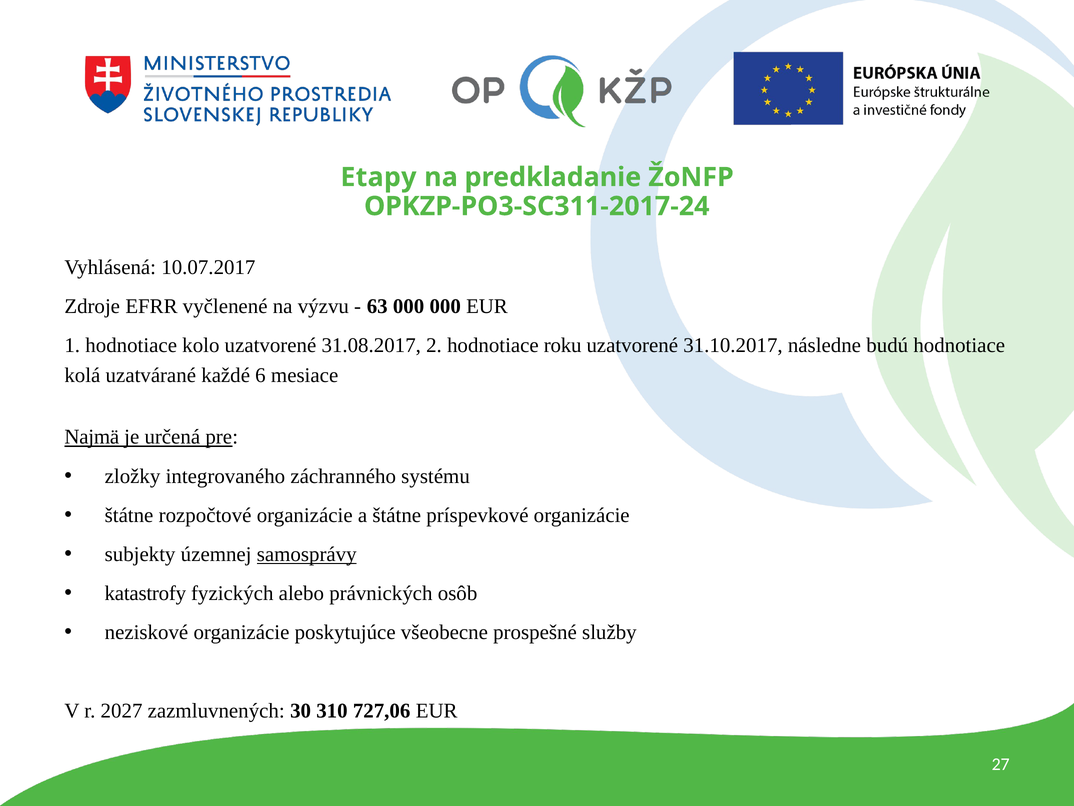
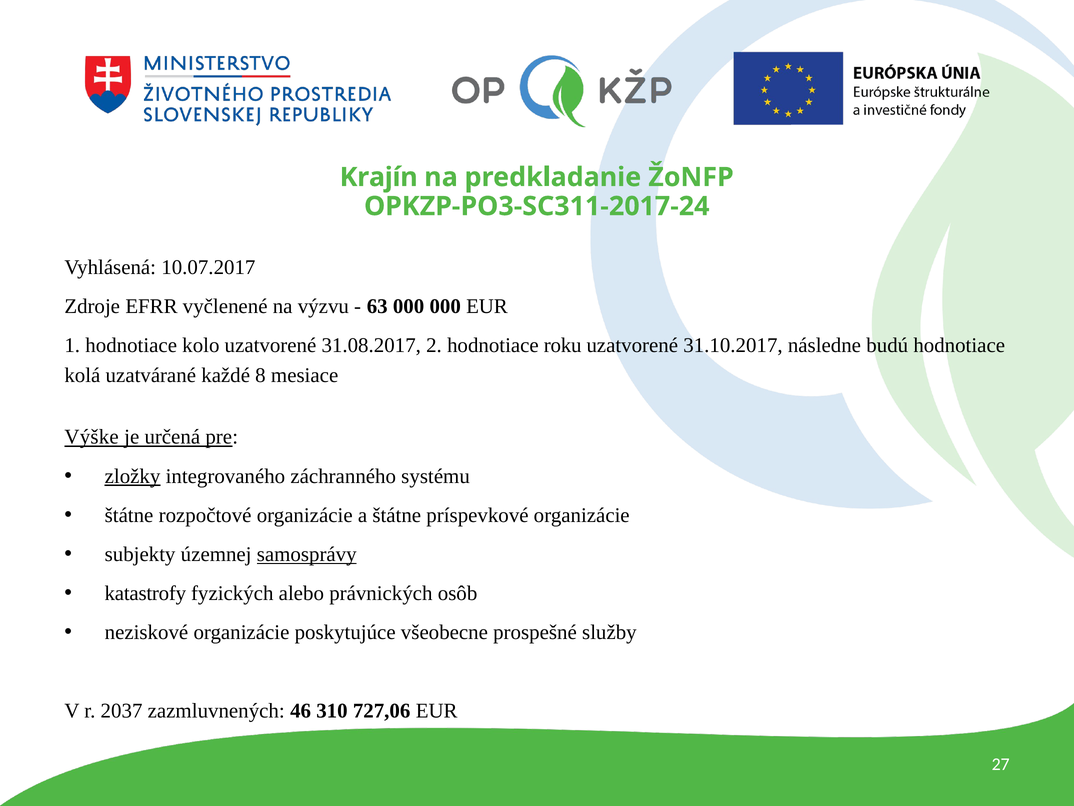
Etapy: Etapy -> Krajín (379, 177)
6: 6 -> 8 (260, 375)
Najmä: Najmä -> Výške (92, 437)
zložky underline: none -> present (133, 476)
2027: 2027 -> 2037 (122, 710)
30: 30 -> 46 (301, 710)
